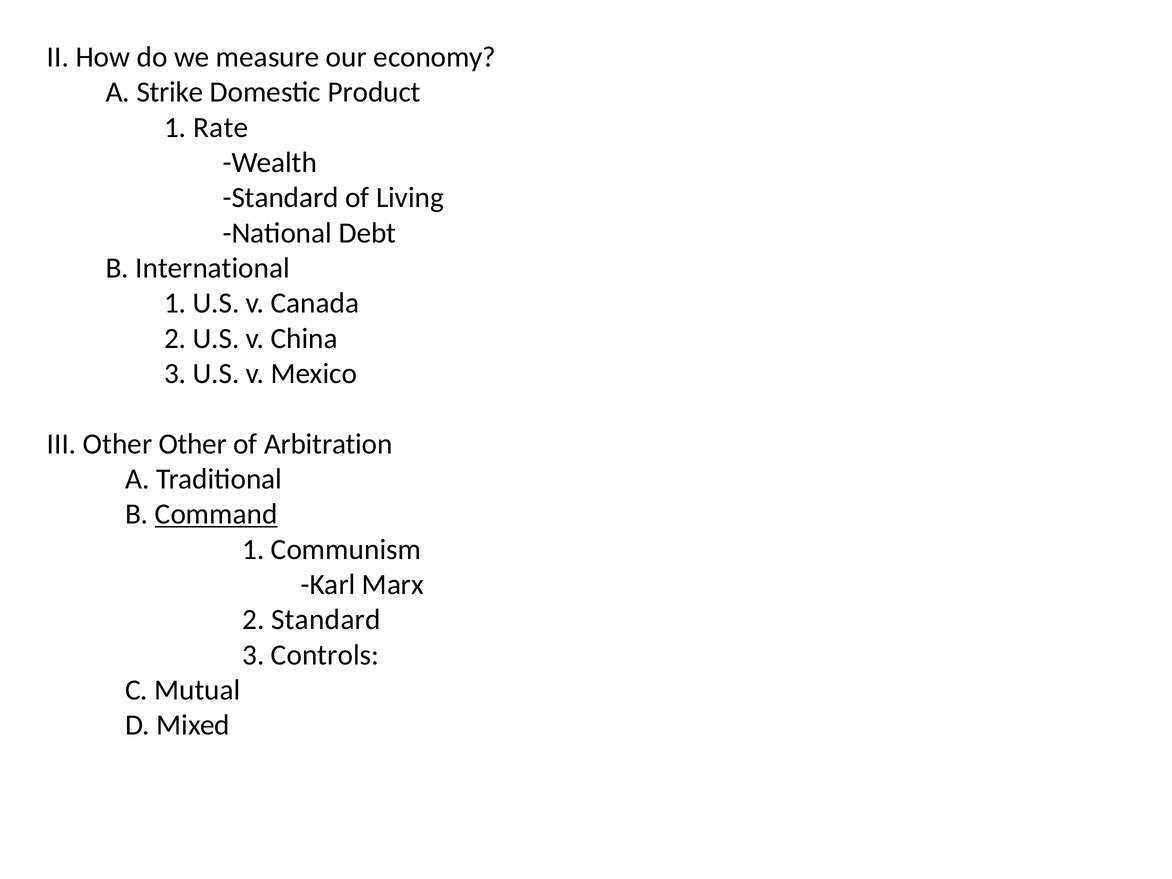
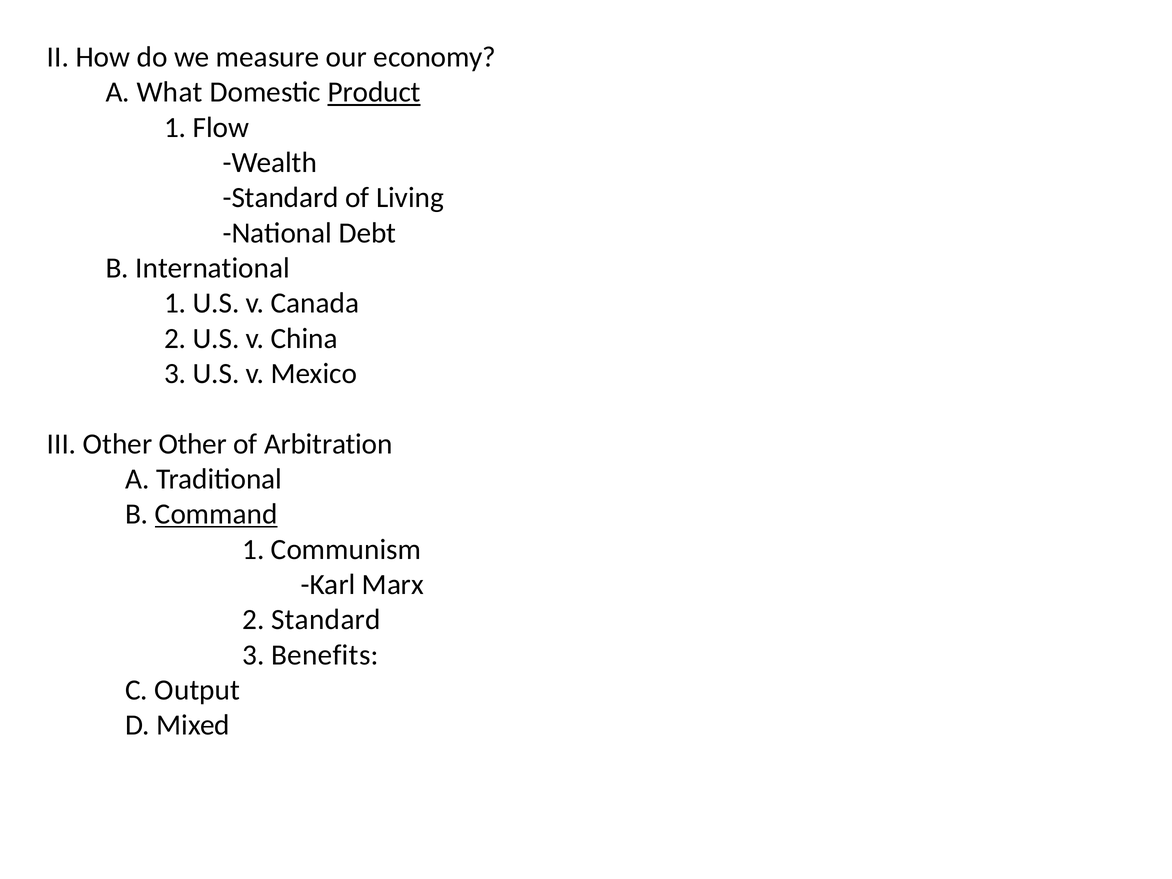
Strike: Strike -> What (170, 92)
Product underline: none -> present (374, 92)
Rate: Rate -> Flow (221, 127)
Controls: Controls -> Benefits (325, 655)
Mutual: Mutual -> Output (197, 690)
